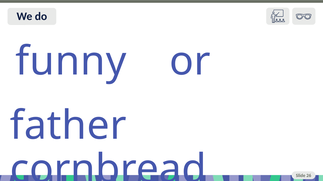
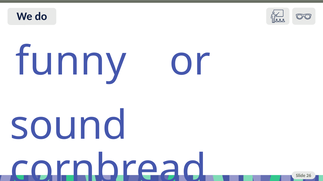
father: father -> sound (69, 126)
